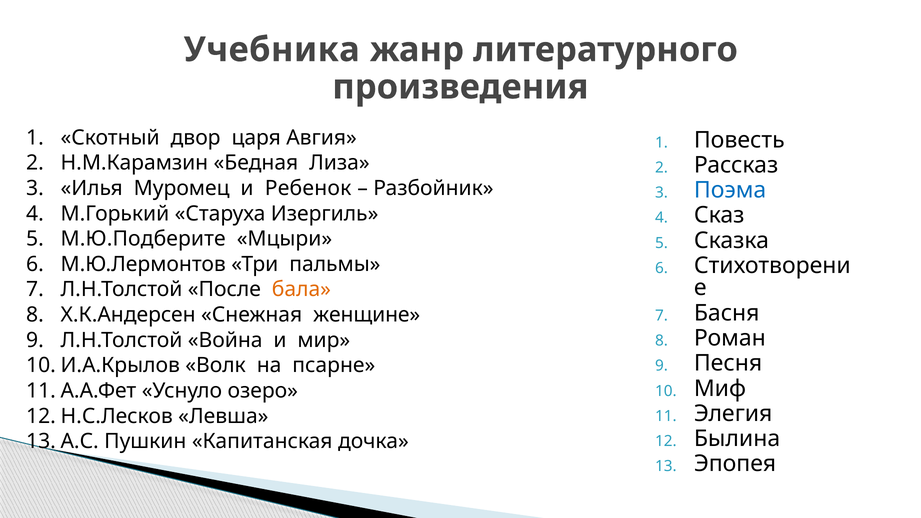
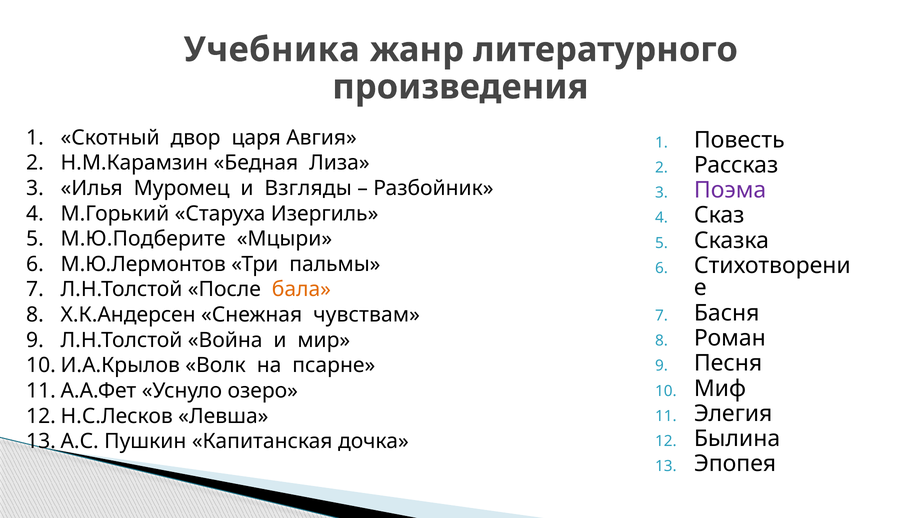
Ребенок: Ребенок -> Взгляды (308, 188)
Поэма colour: blue -> purple (730, 190)
женщине: женщине -> чувствам (367, 315)
